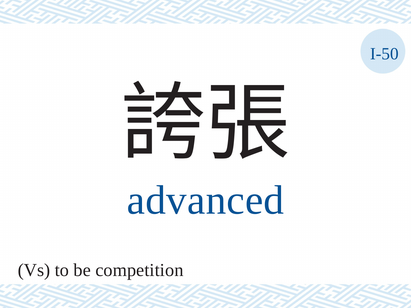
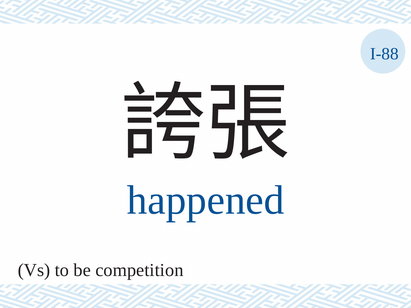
I-50: I-50 -> I-88 (384, 54)
advanced: advanced -> happened (206, 201)
